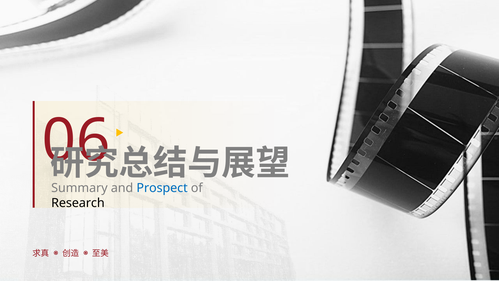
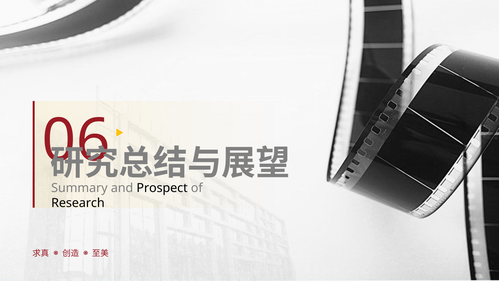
Prospect colour: blue -> black (162, 188)
